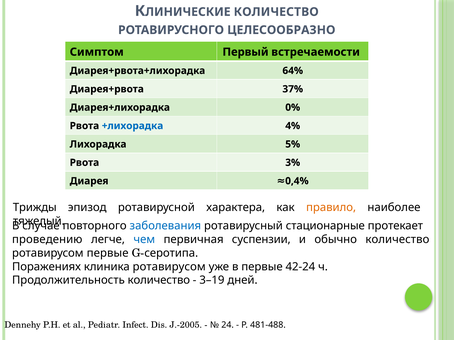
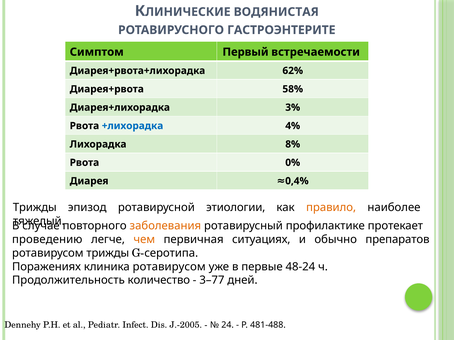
КОЛИЧЕСТВО: КОЛИЧЕСТВО -> ВОДЯНИСТАЯ (276, 12)
ЦЕЛЕСООБРАЗНО: ЦЕЛЕСООБРАЗНО -> ГАСТРОЭНТЕРИТЕ (281, 30)
64%: 64% -> 62% (293, 71)
37%: 37% -> 58% (293, 89)
0%: 0% -> 3% (293, 108)
5%: 5% -> 8% (293, 144)
3%: 3% -> 0% (293, 163)
характера: характера -> этиологии (236, 208)
заболевания colour: blue -> orange (165, 226)
стационарные: стационарные -> профилактике (325, 226)
чем colour: blue -> orange (144, 240)
суспензии: суспензии -> ситуациях (261, 240)
обычно количество: количество -> препаратов (397, 240)
ротавирусом первые: первые -> трижды (108, 253)
42-24: 42-24 -> 48-24 (300, 267)
3–19: 3–19 -> 3–77 (212, 281)
